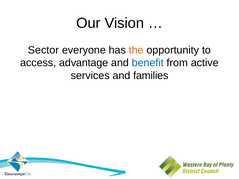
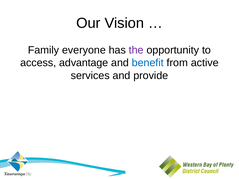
Sector: Sector -> Family (43, 50)
the colour: orange -> purple (136, 50)
families: families -> provide (151, 76)
